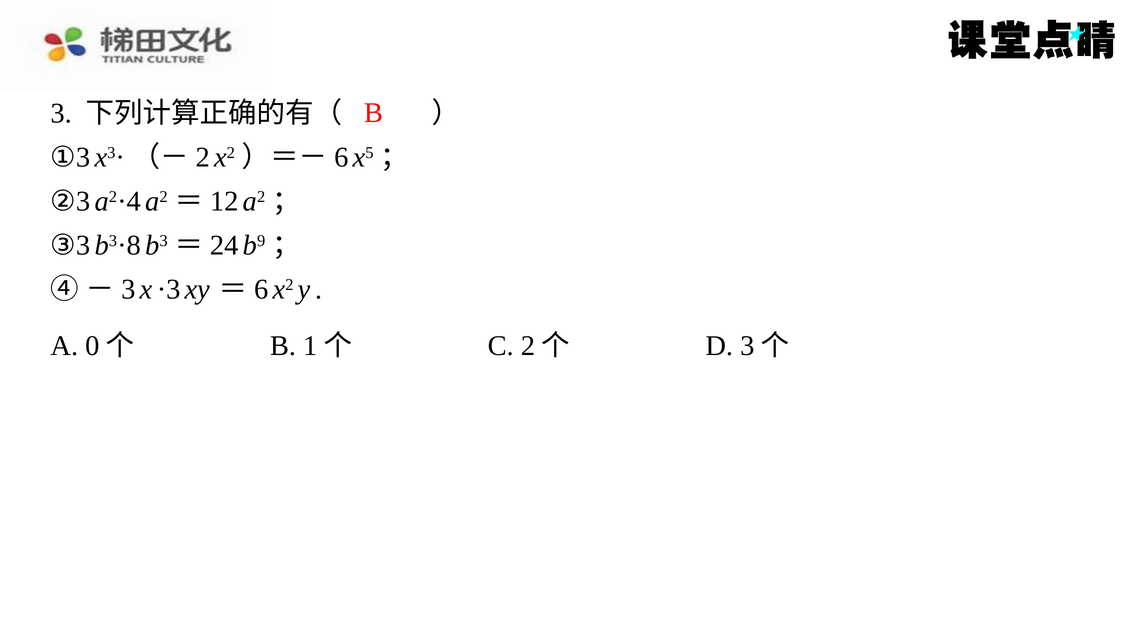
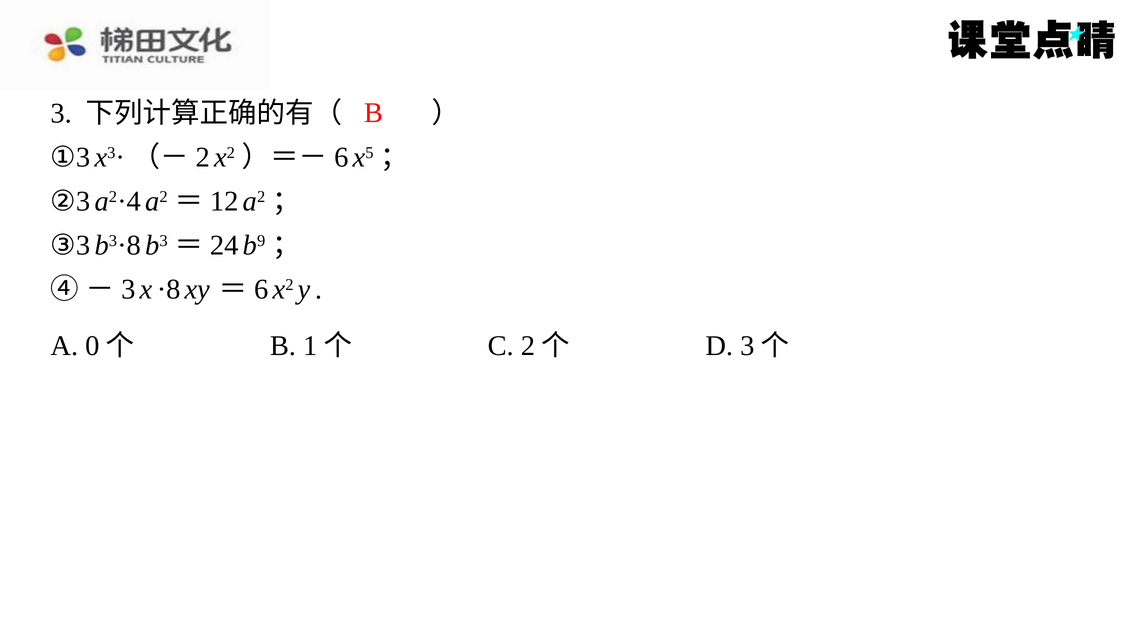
·3: ·3 -> ·8 (169, 290)
